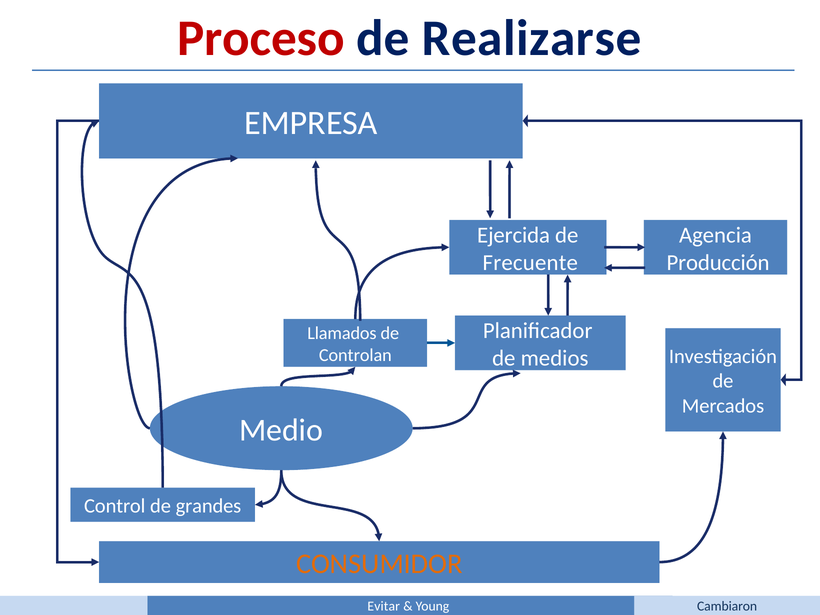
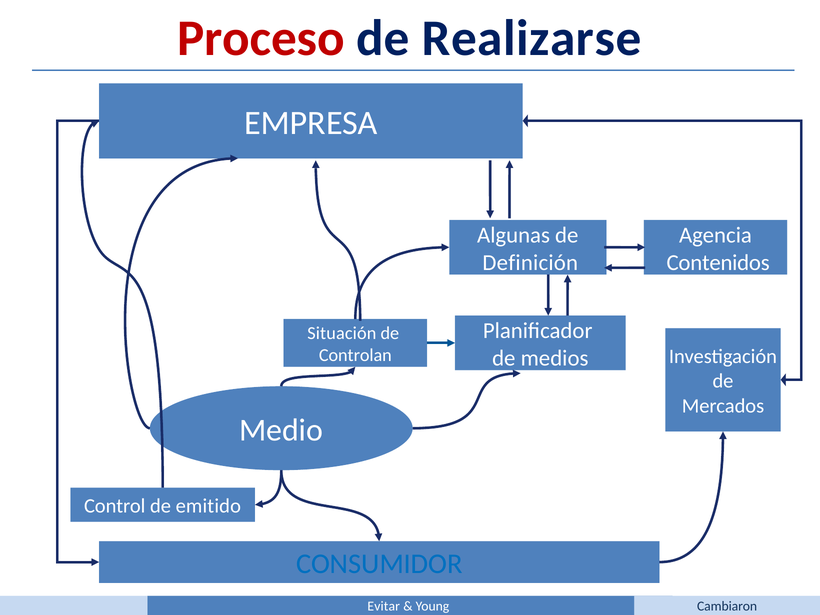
Ejercida: Ejercida -> Algunas (514, 235)
Frecuente: Frecuente -> Definición (530, 263)
Producción: Producción -> Contenidos (718, 263)
Llamados: Llamados -> Situación (342, 333)
grandes: grandes -> emitido (208, 506)
CONSUMIDOR colour: orange -> blue (379, 564)
